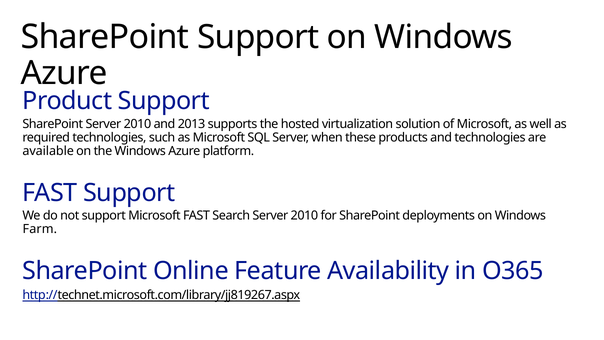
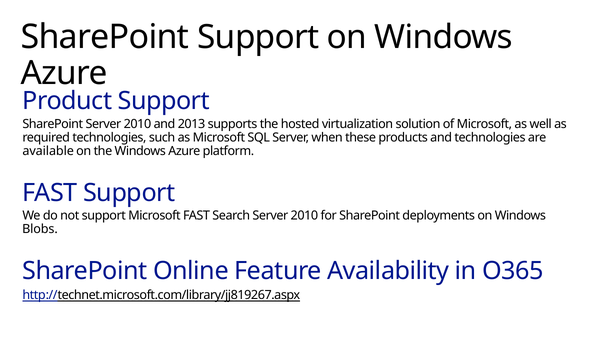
Farm: Farm -> Blobs (40, 229)
